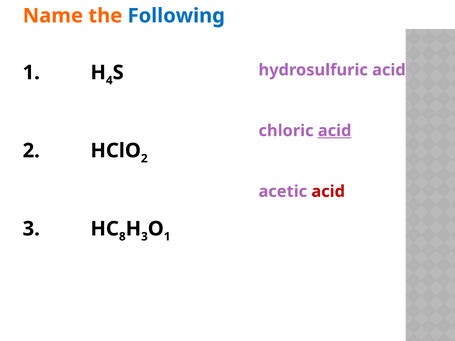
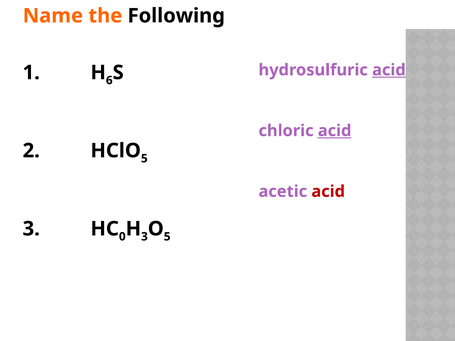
Following colour: blue -> black (176, 16)
acid underline: none -> present (389, 70)
4: 4 -> 6 (109, 80)
2: 2 -> 5 (144, 159)
8: 8 -> 0 (122, 237)
1: 1 -> 5 (167, 237)
